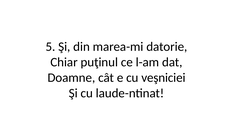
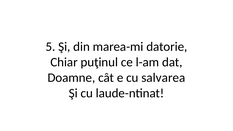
veşniciei: veşniciei -> salvarea (163, 78)
